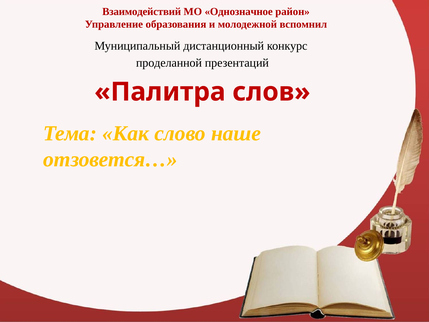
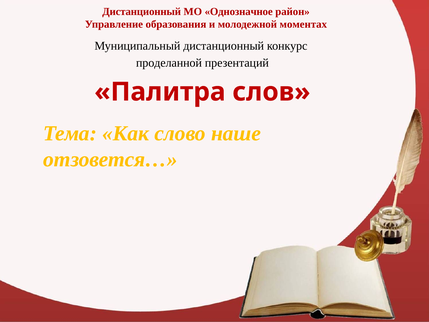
Взаимодействий: Взаимодействий -> Дистанционный (142, 11)
вспомнил: вспомнил -> моментах (303, 24)
